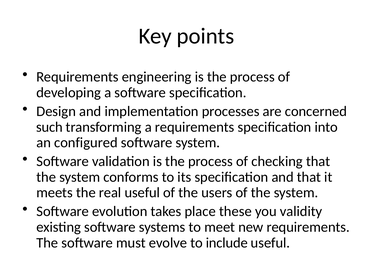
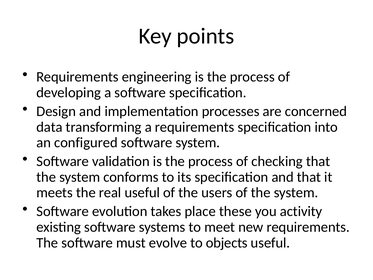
such: such -> data (49, 127)
validity: validity -> activity (301, 211)
include: include -> objects (227, 242)
